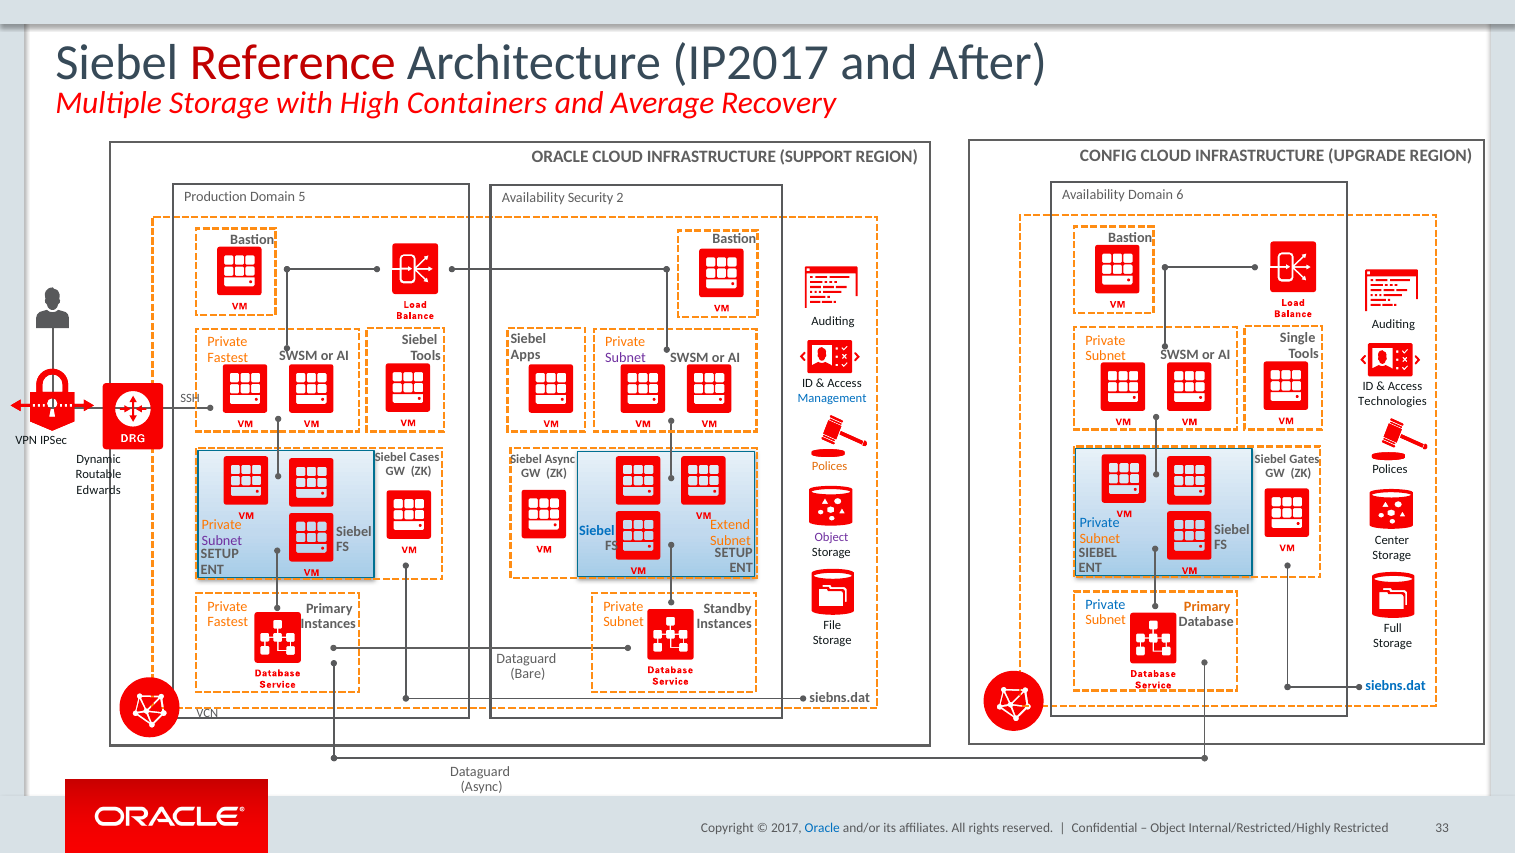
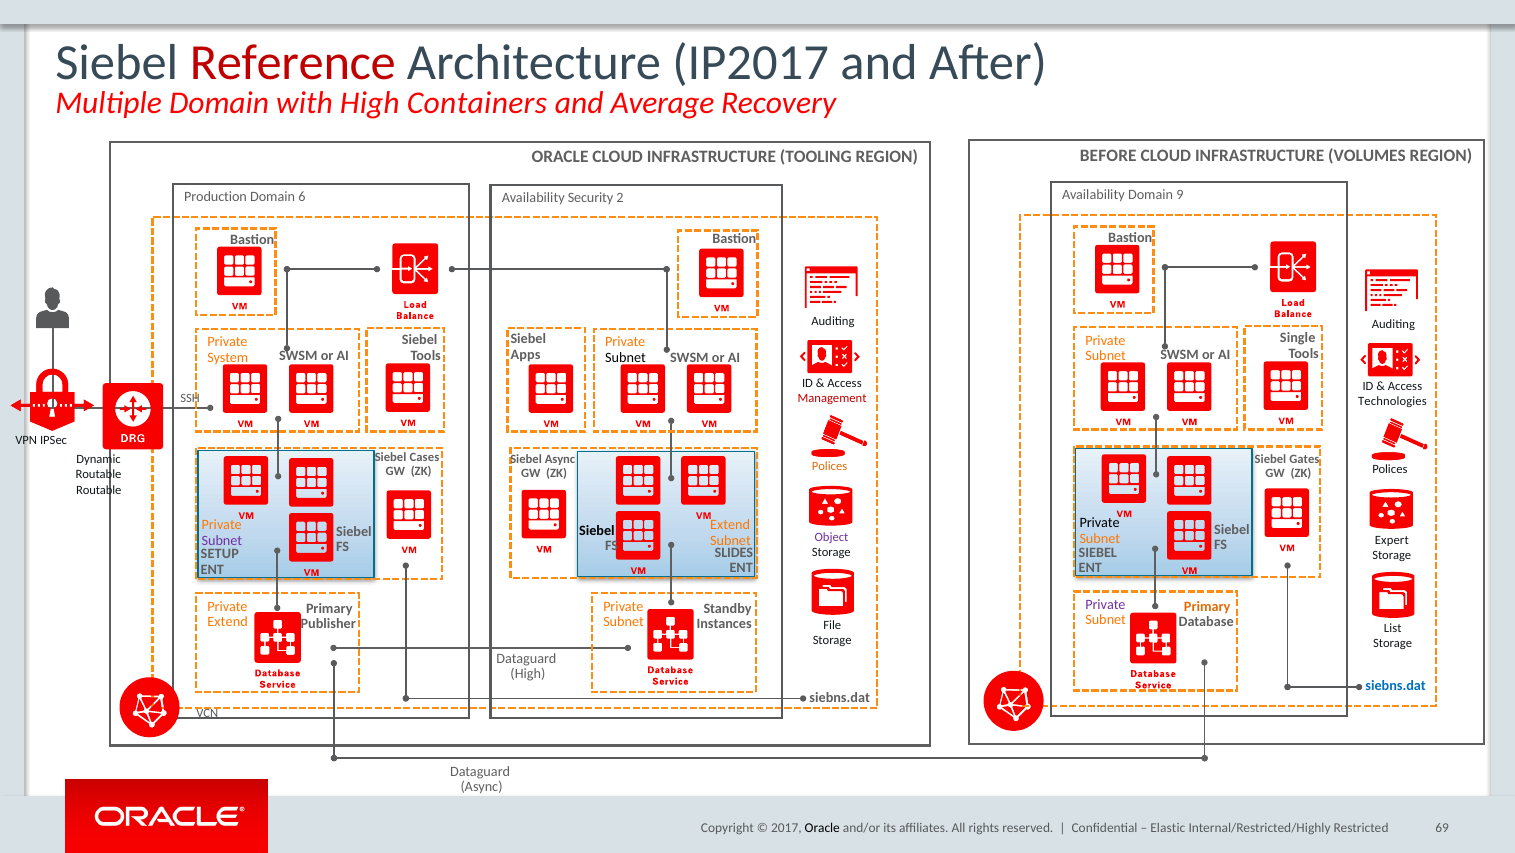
Multiple Storage: Storage -> Domain (219, 103)
CONFIG: CONFIG -> BEFORE (1108, 155)
UPGRADE: UPGRADE -> VOLUMES (1367, 155)
SUPPORT: SUPPORT -> TOOLING (816, 157)
6: 6 -> 9 (1180, 195)
5: 5 -> 6 (302, 197)
Fastest: Fastest -> System (228, 357)
Subnet colour: purple -> black (625, 357)
Management colour: blue -> red (832, 398)
Edwards: Edwards -> Routable (99, 490)
Private colour: blue -> black (1100, 523)
Siebel colour: blue -> black (597, 530)
Center: Center -> Expert (1392, 540)
FS SETUP: SETUP -> SLIDES (734, 552)
Private colour: blue -> purple (1105, 604)
Fastest: Fastest -> Extend (228, 622)
Instances: Instances -> Publisher (328, 623)
Full: Full -> List (1393, 628)
Bare: Bare -> High (528, 674)
Oracle colour: blue -> black (822, 827)
Object: Object -> Elastic (1168, 827)
33: 33 -> 69 (1442, 827)
